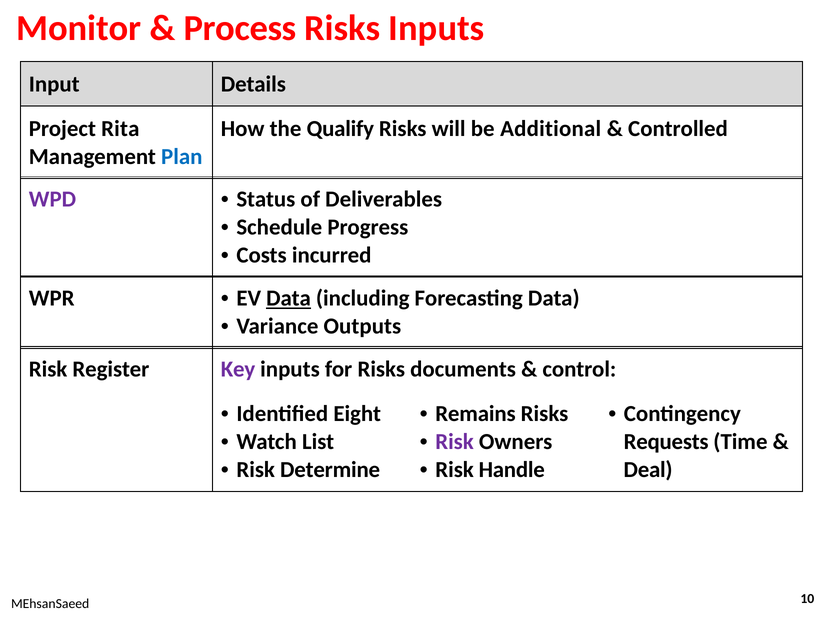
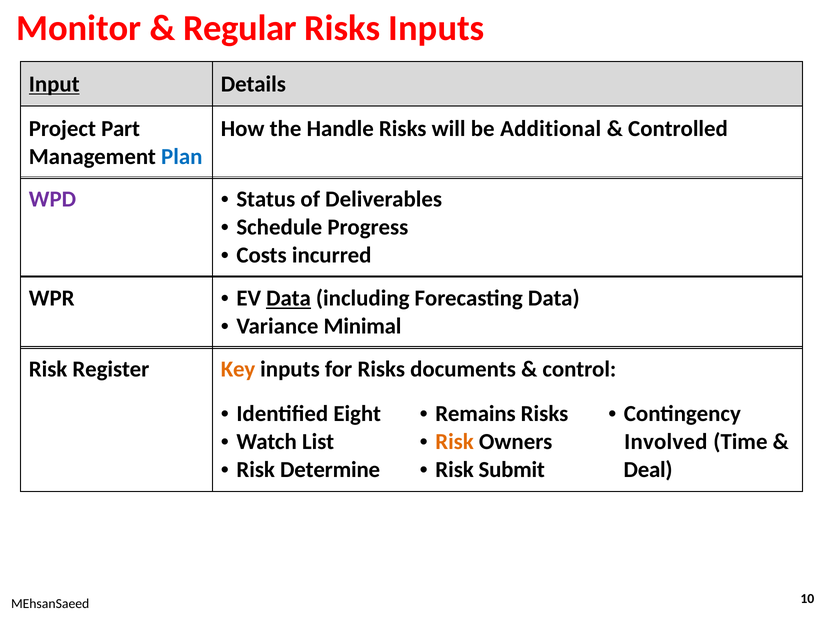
Process: Process -> Regular (240, 28)
Input underline: none -> present (54, 84)
Rita: Rita -> Part (121, 129)
Qualify: Qualify -> Handle (340, 129)
Outputs: Outputs -> Minimal (363, 326)
Key colour: purple -> orange (238, 369)
Risk colour: purple -> orange (455, 442)
Requests: Requests -> Involved (666, 442)
Handle: Handle -> Submit (512, 470)
